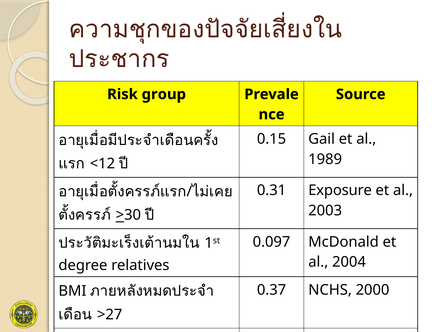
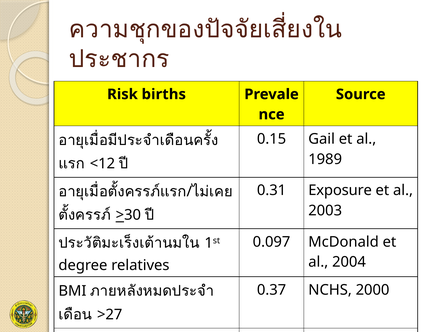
group: group -> births (164, 94)
